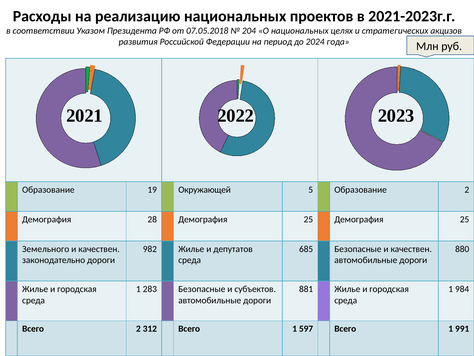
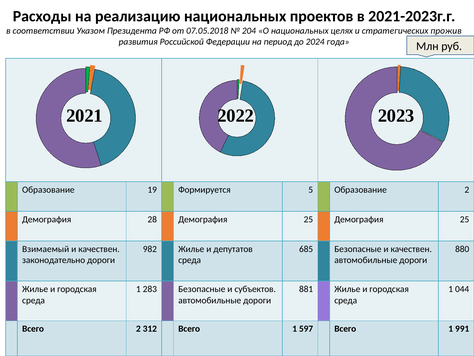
акцизов: акцизов -> прожив (446, 31)
Окружающей: Окружающей -> Формируется (204, 189)
Земельного: Земельного -> Взимаемый (46, 249)
984: 984 -> 044 (462, 289)
